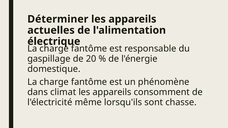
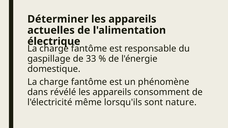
20: 20 -> 33 (91, 59)
climat: climat -> révélé (63, 92)
chasse: chasse -> nature (181, 103)
